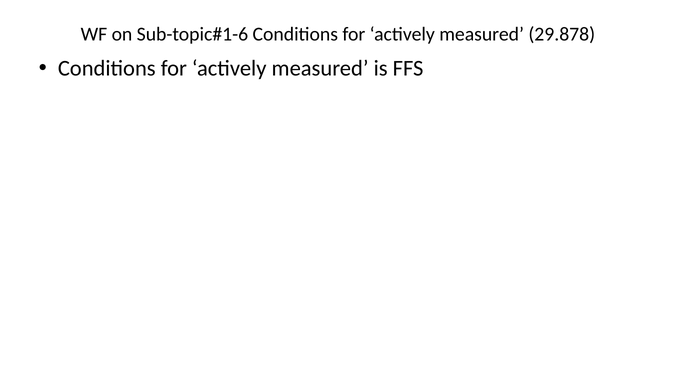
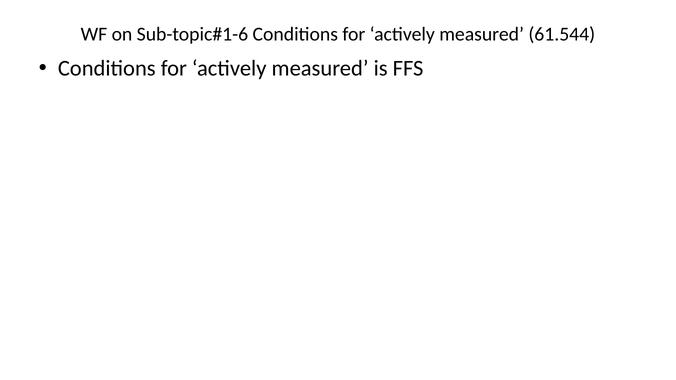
29.878: 29.878 -> 61.544 (562, 34)
